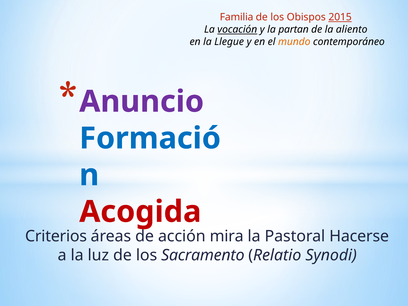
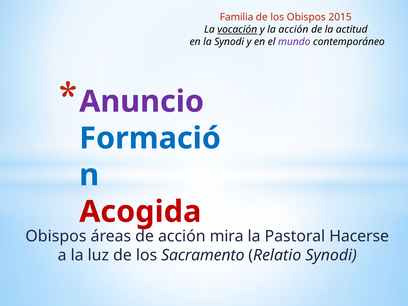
2015 underline: present -> none (340, 17)
la partan: partan -> acción (293, 29)
aliento: aliento -> actitud (352, 29)
la Llegue: Llegue -> Synodi (229, 42)
mundo colour: orange -> purple (294, 42)
Criterios: Criterios -> Obispos (56, 236)
